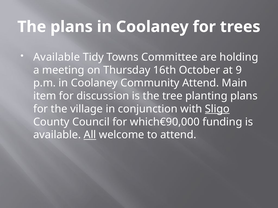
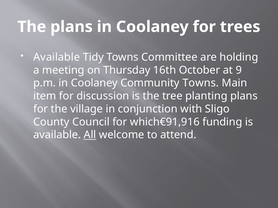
Community Attend: Attend -> Towns (201, 83)
Sligo underline: present -> none (217, 109)
which€90,000: which€90,000 -> which€91,916 (165, 122)
